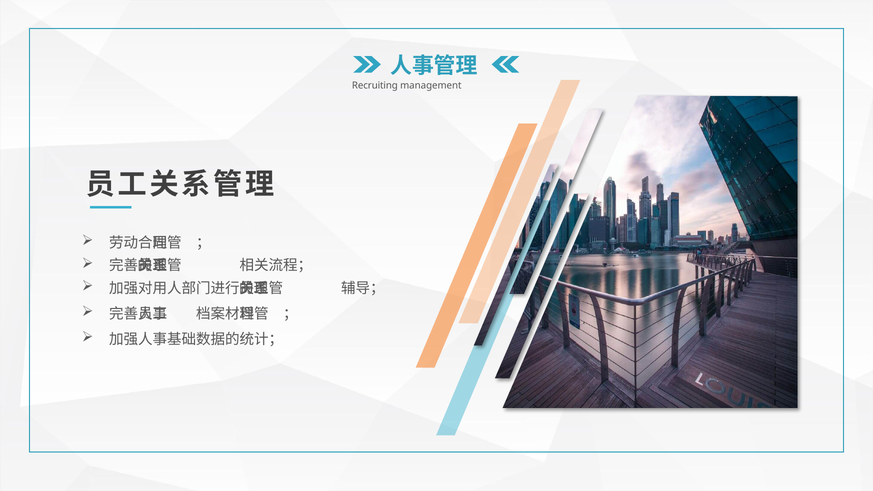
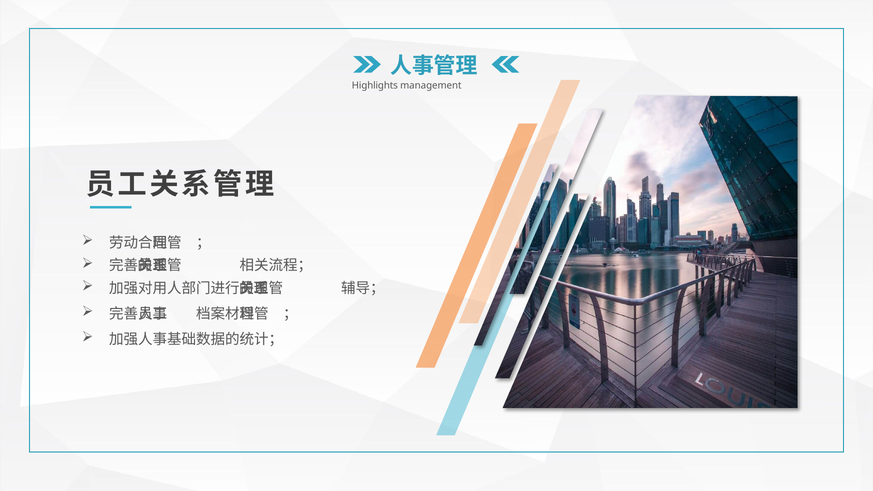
Recruiting: Recruiting -> Highlights (375, 85)
